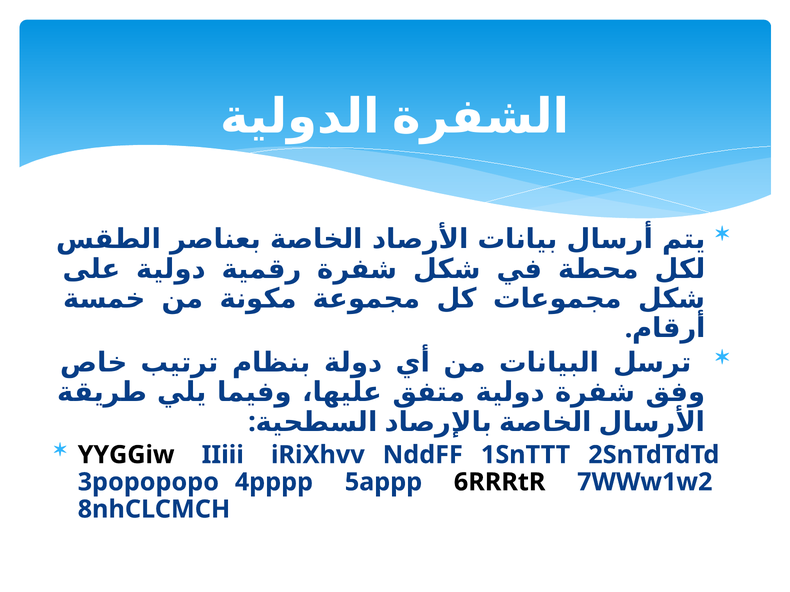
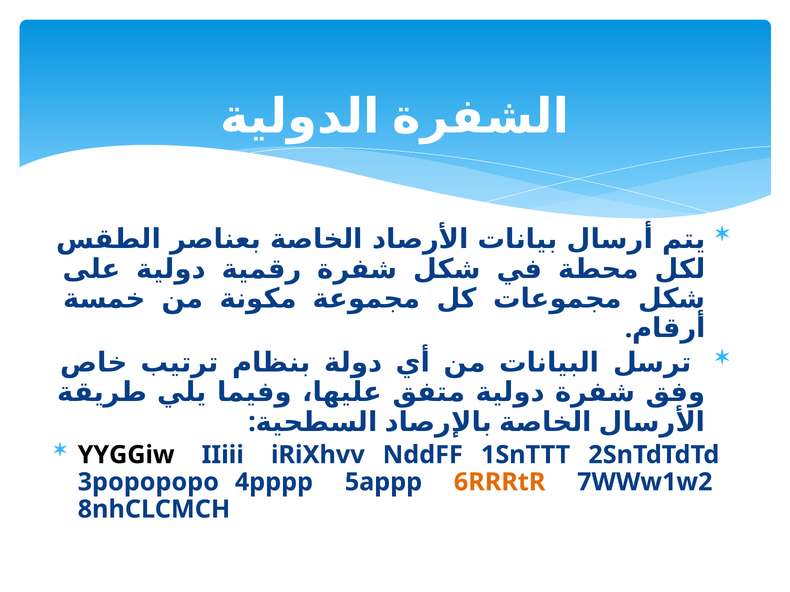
6RRRtR colour: black -> orange (500, 482)
